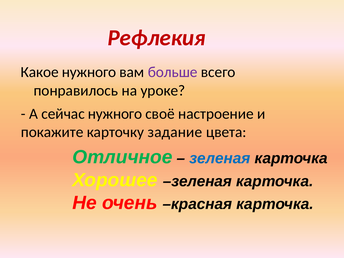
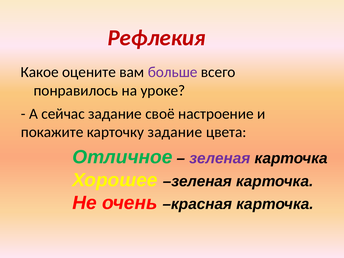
Какое нужного: нужного -> оцените (89, 72)
сейчас нужного: нужного -> задание (115, 114)
зеленая colour: blue -> purple (220, 158)
